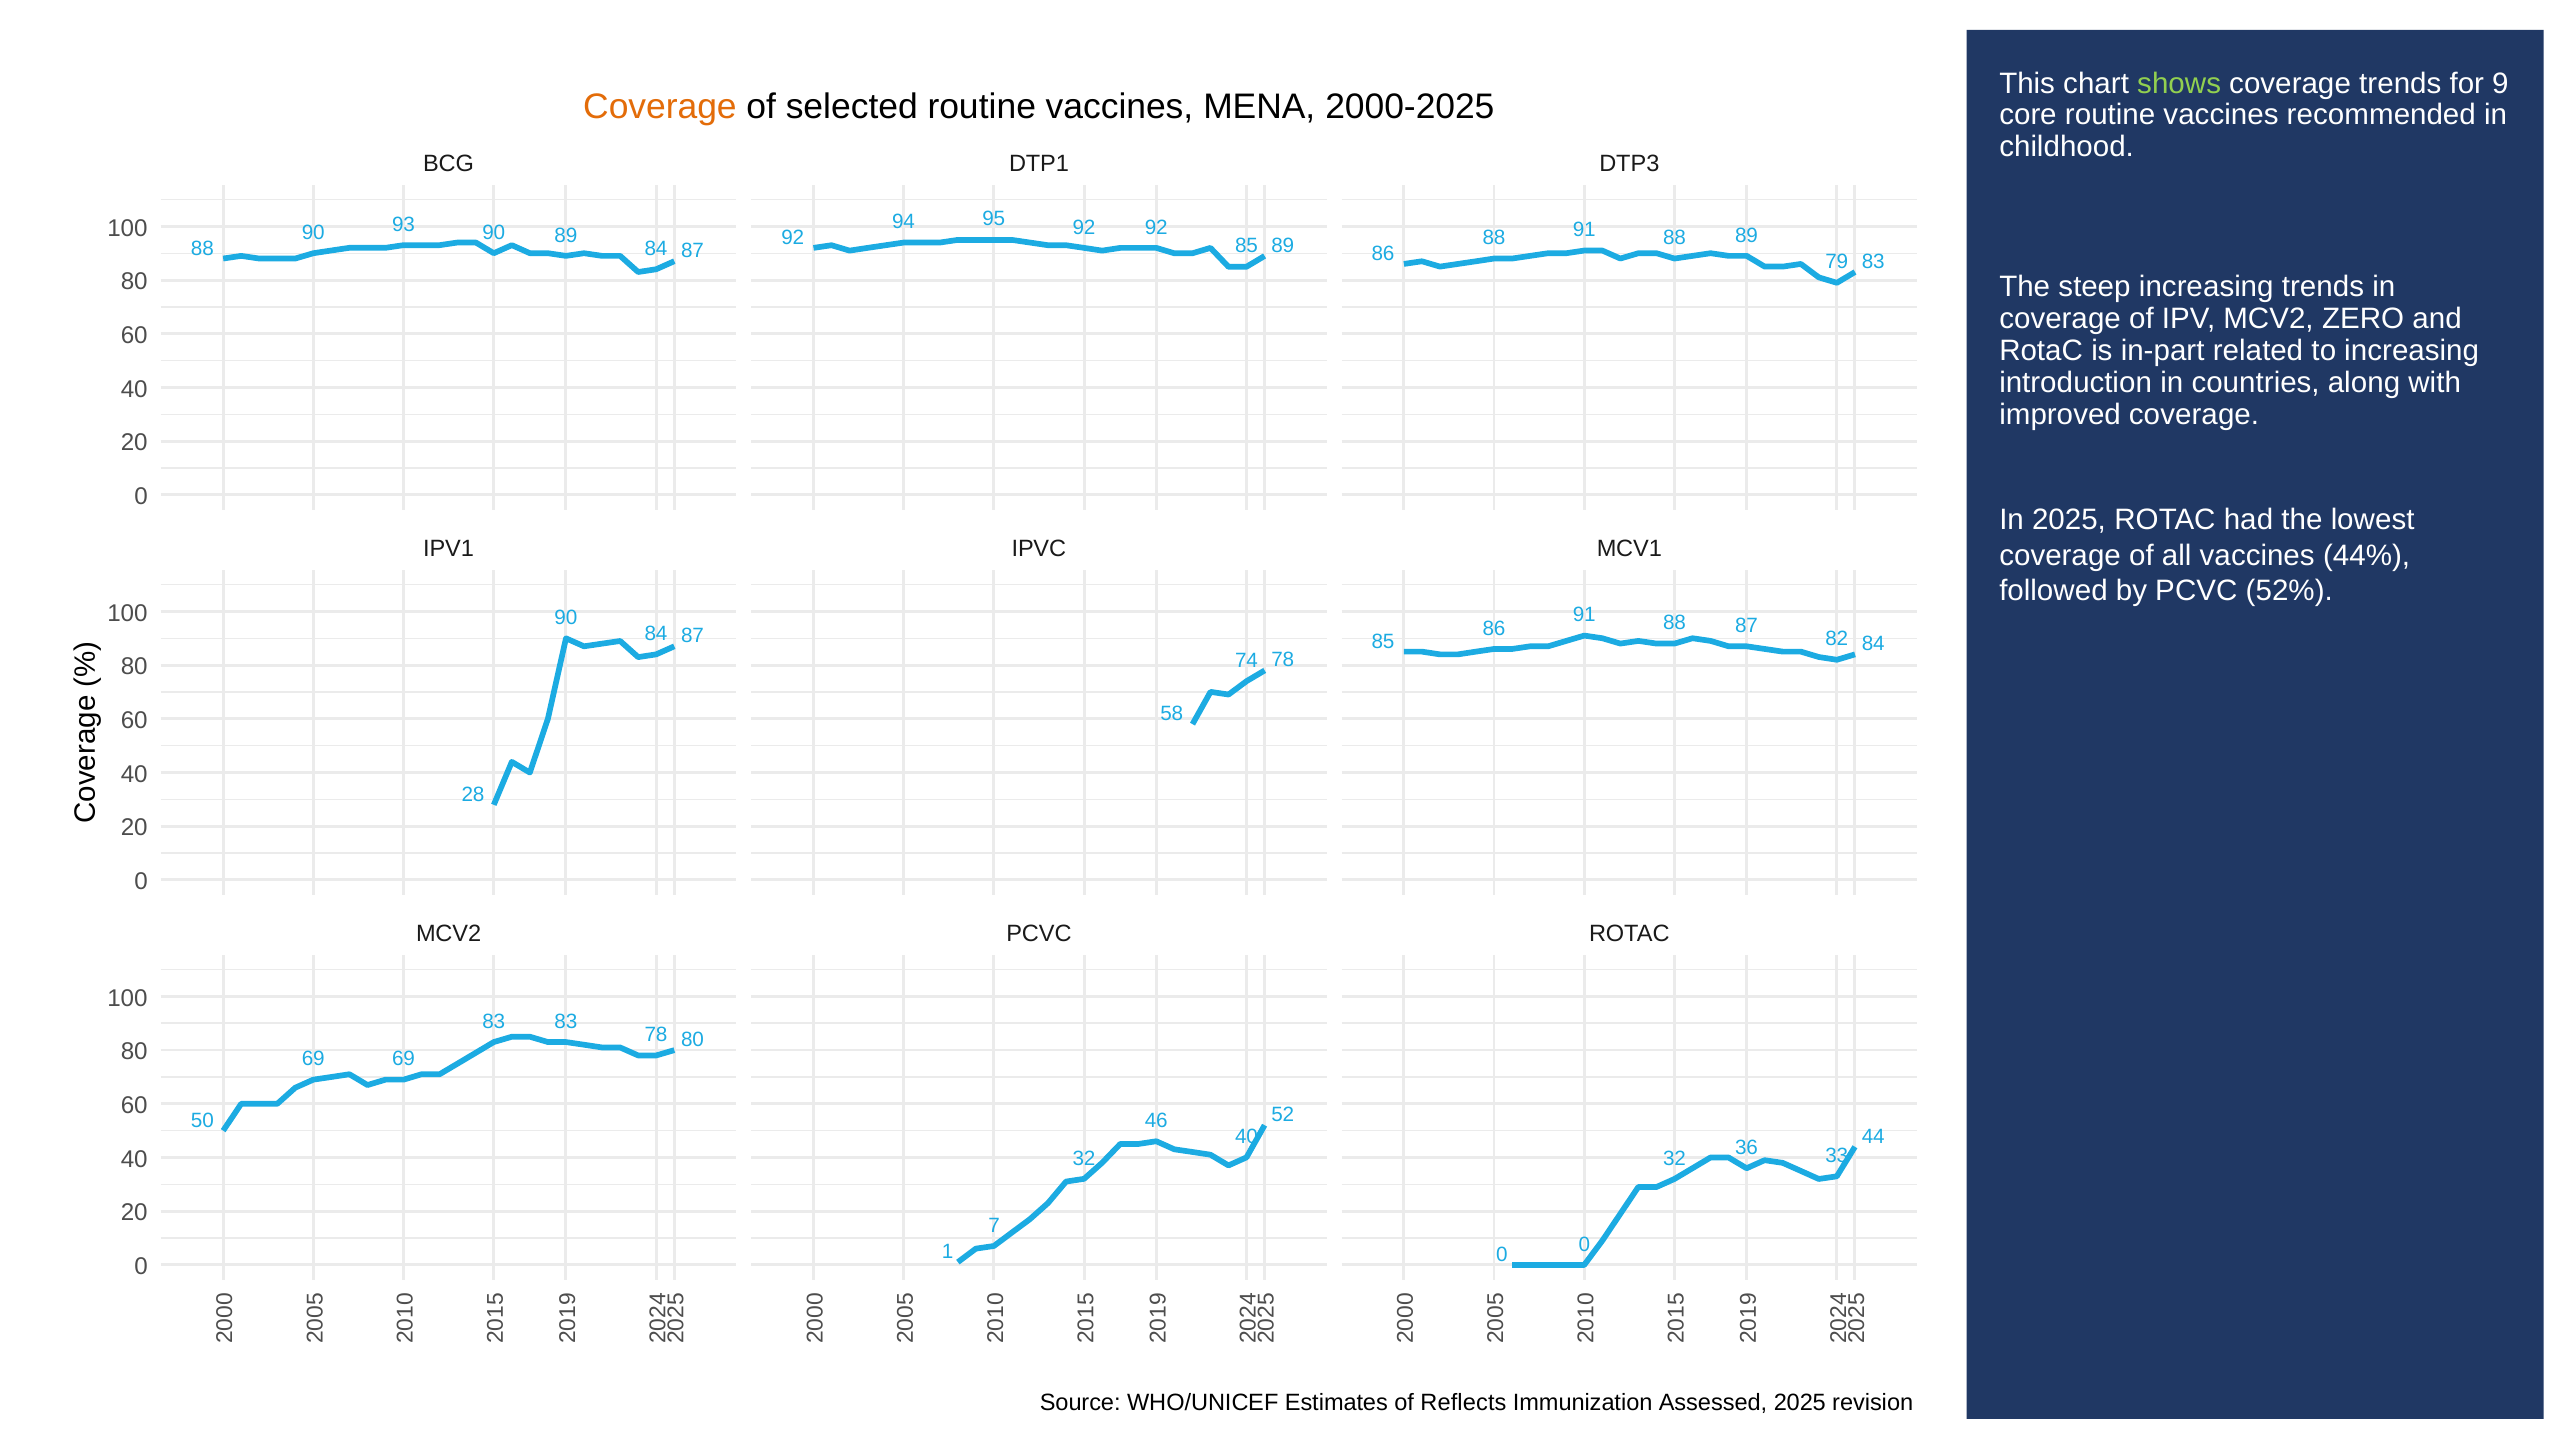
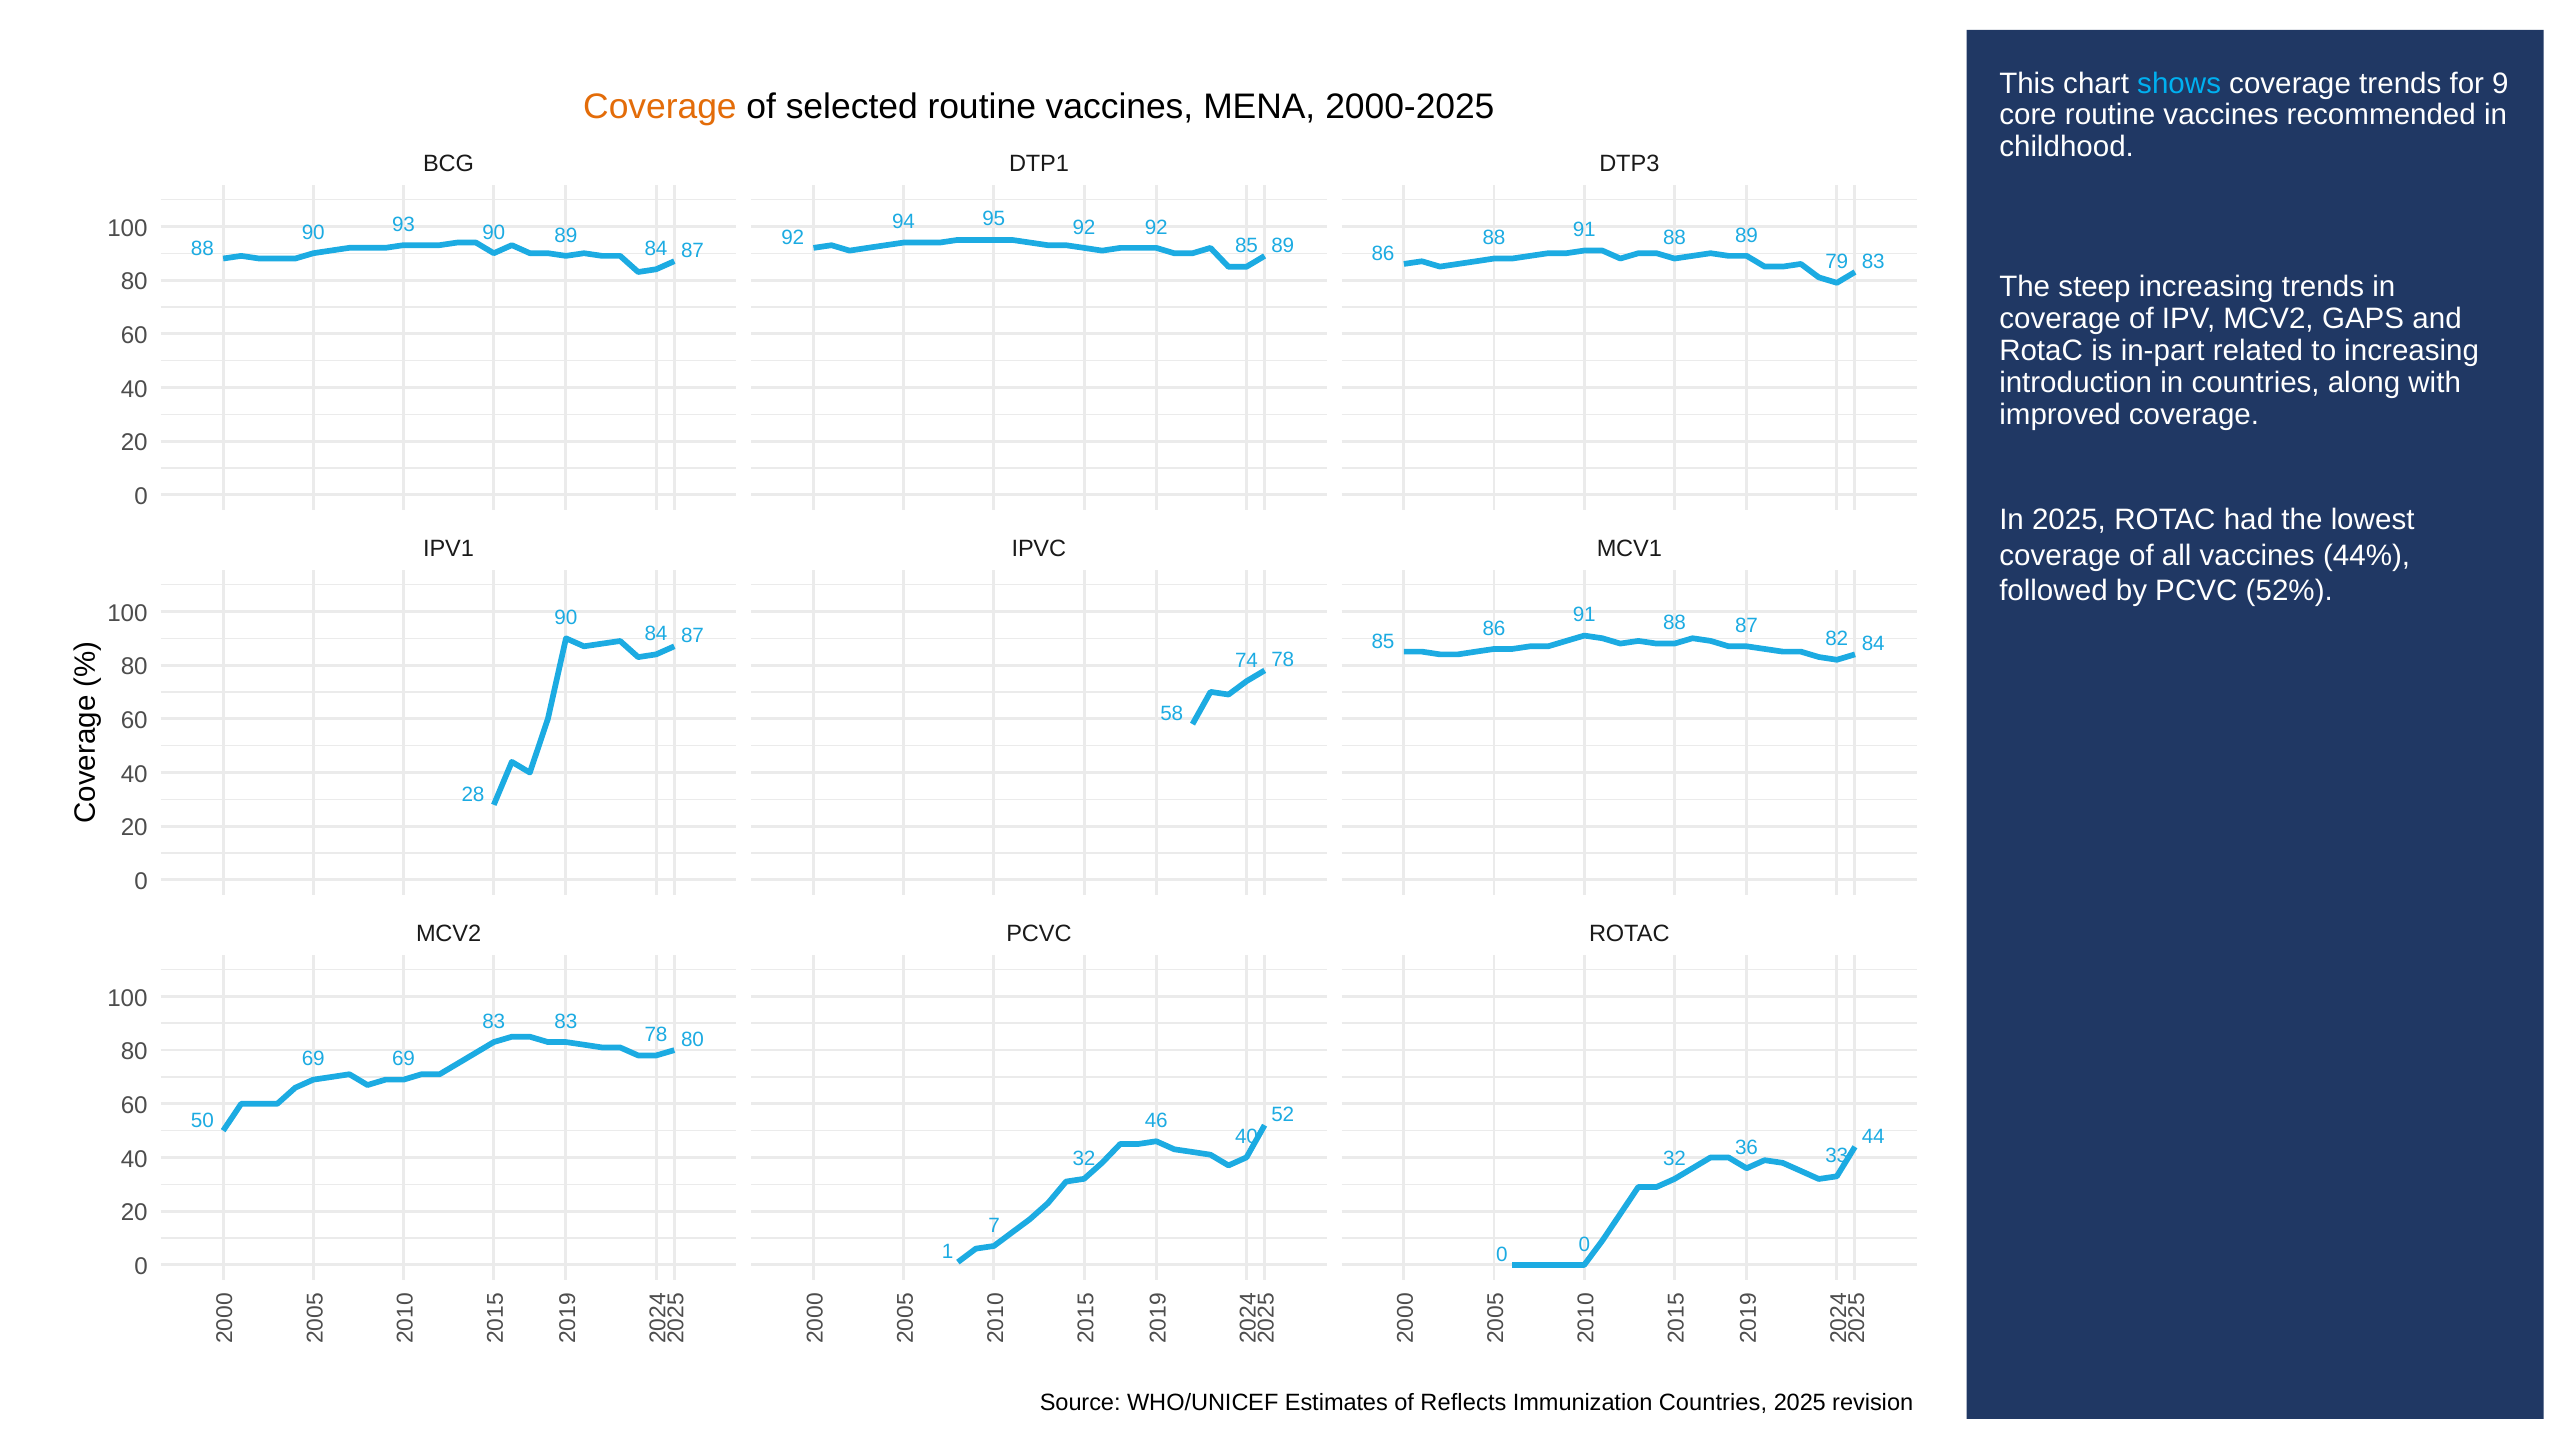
shows colour: light green -> light blue (2179, 83)
ZERO: ZERO -> GAPS (2363, 319)
Immunization Assessed: Assessed -> Countries (1713, 1403)
